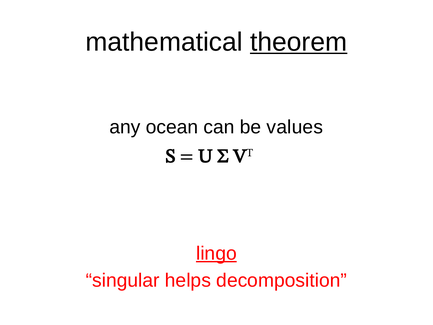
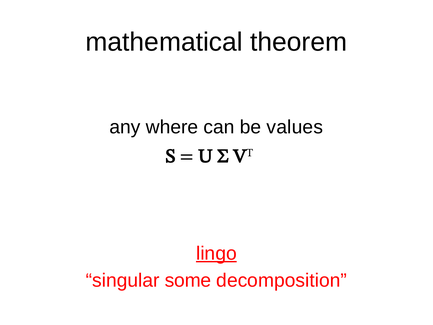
theorem underline: present -> none (299, 42)
ocean: ocean -> where (172, 127)
helps: helps -> some (188, 280)
